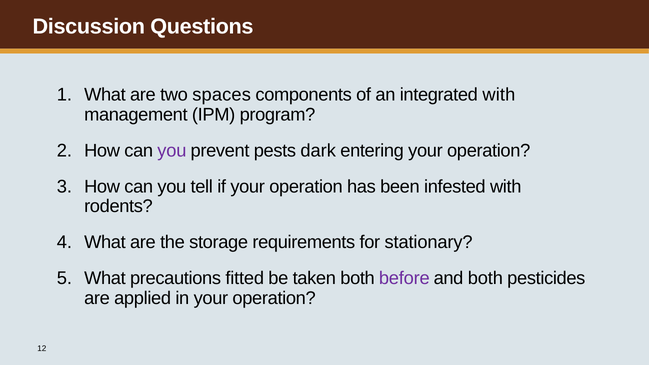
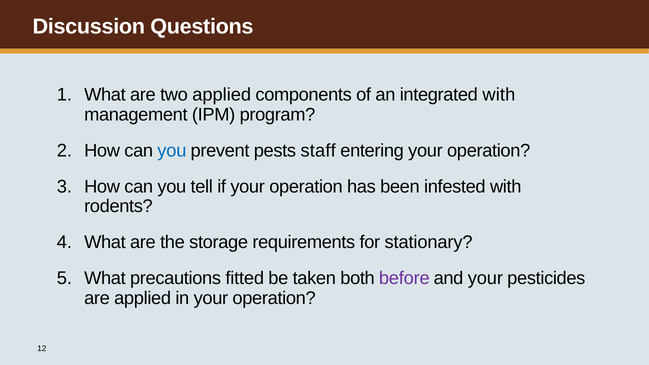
two spaces: spaces -> applied (222, 95)
you colour: purple -> blue (172, 151)
dark: dark -> staff (318, 151)
and both: both -> your (485, 278)
